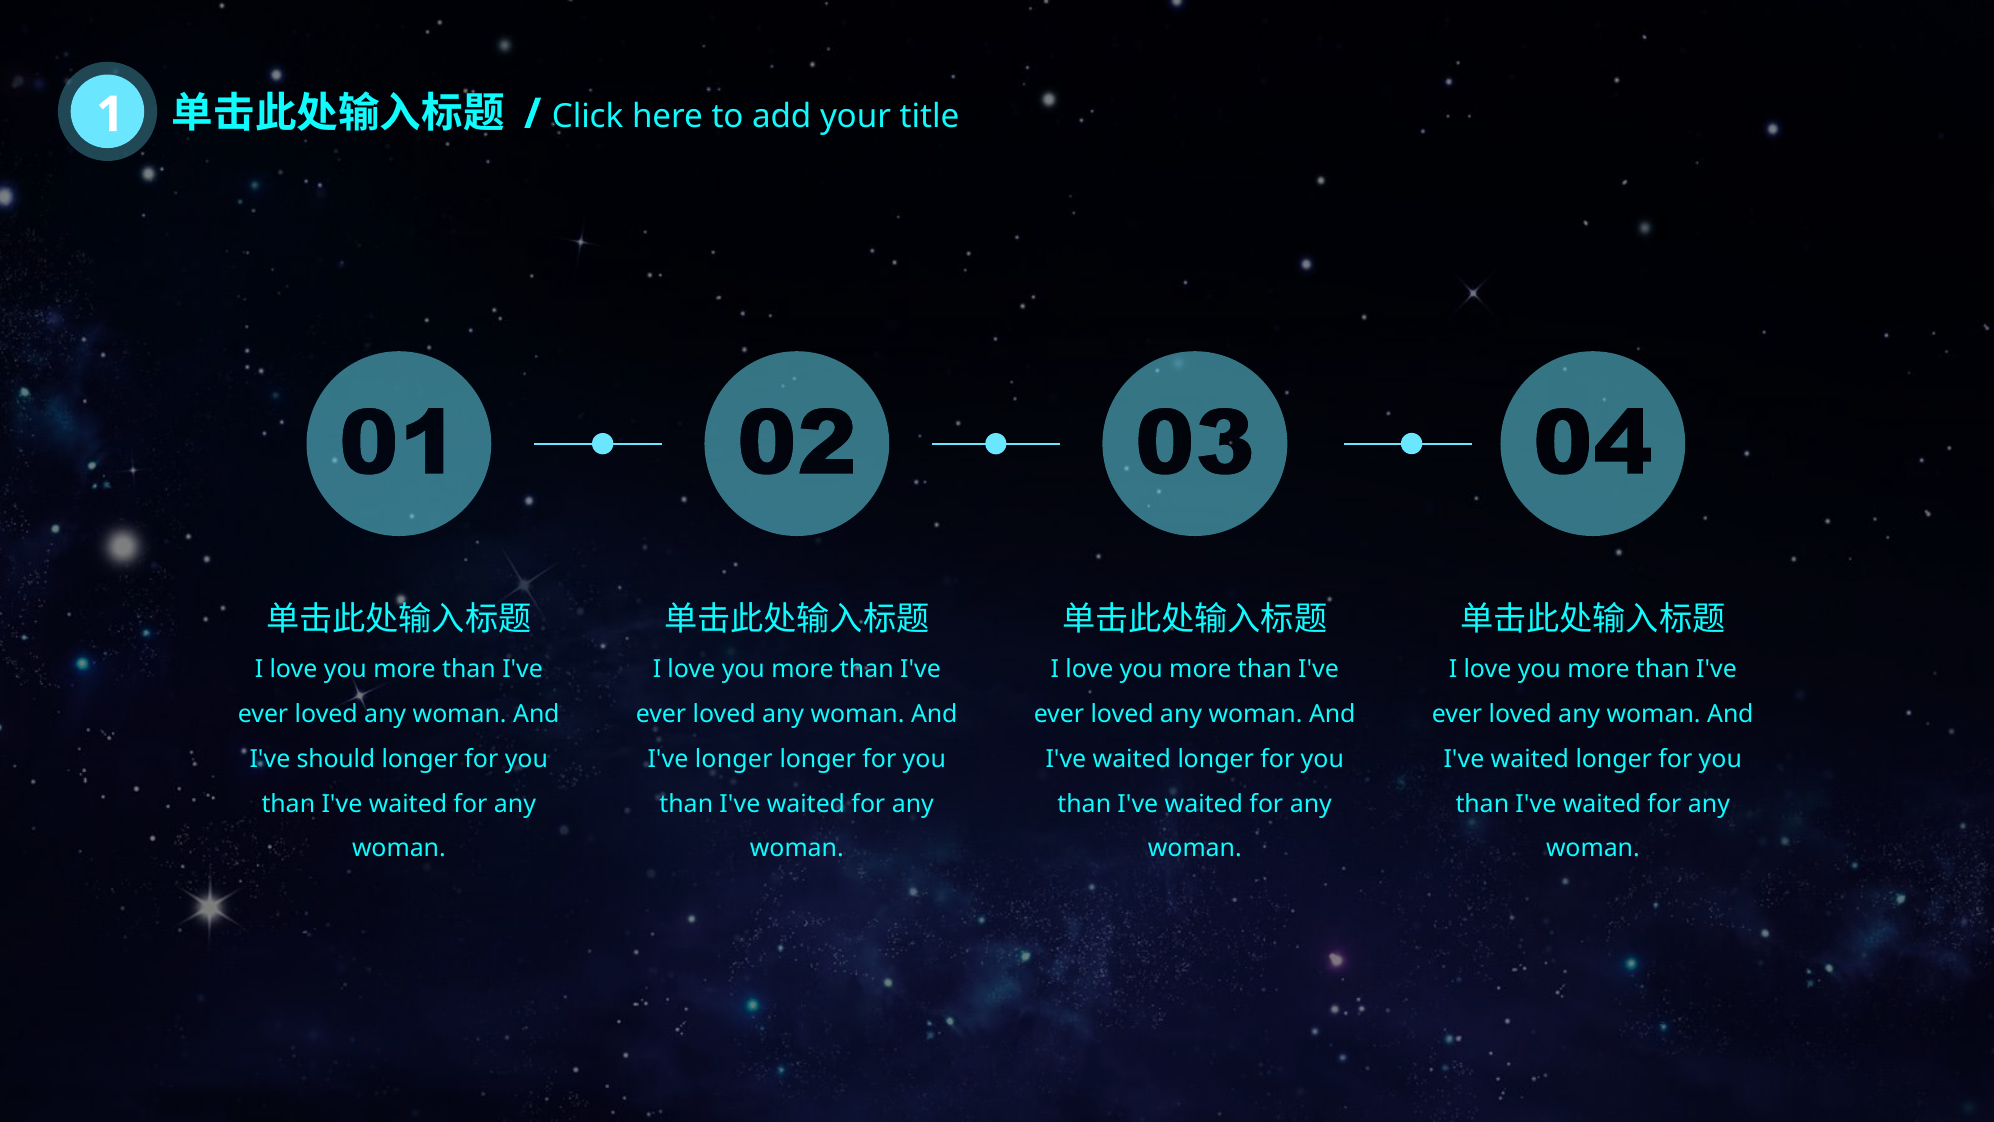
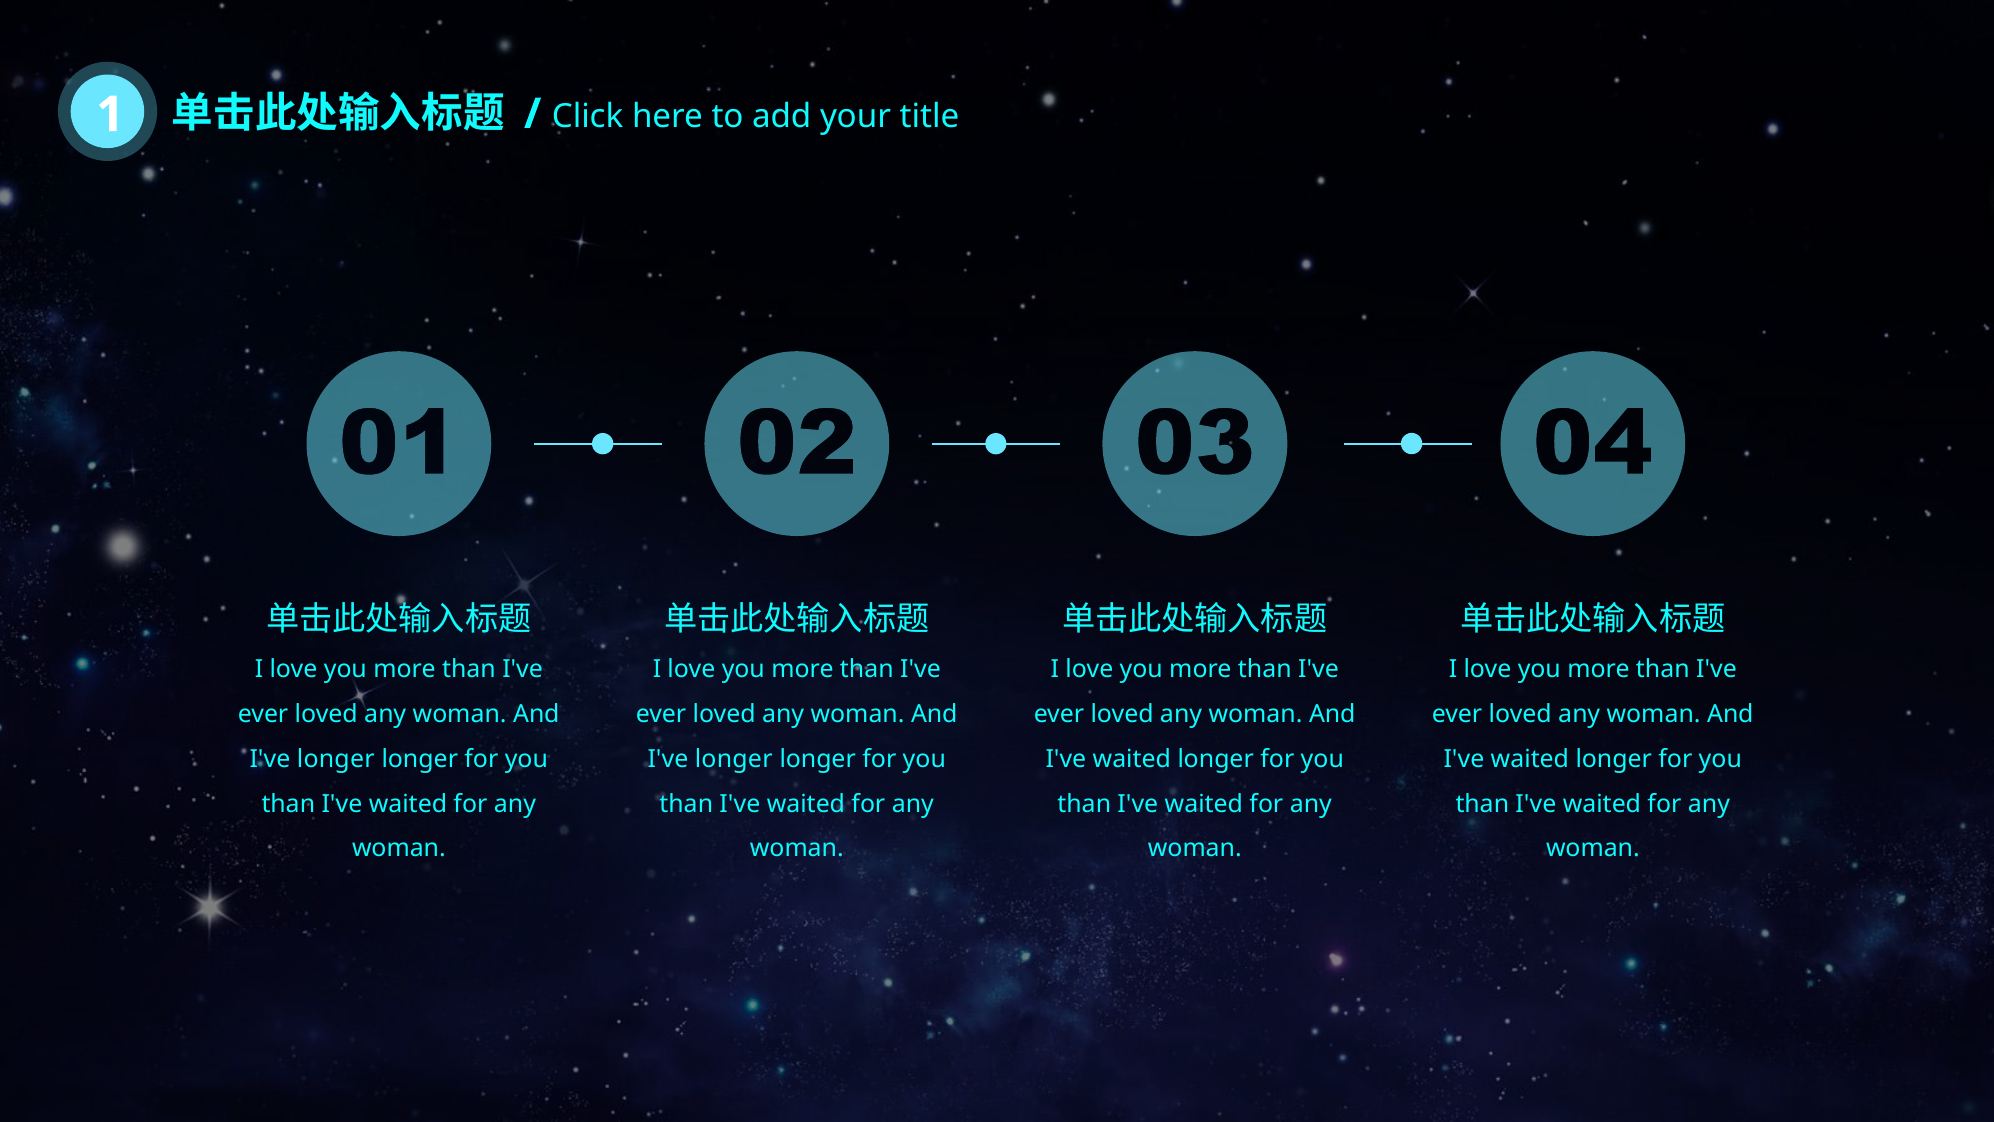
should: should -> longer (336, 759)
